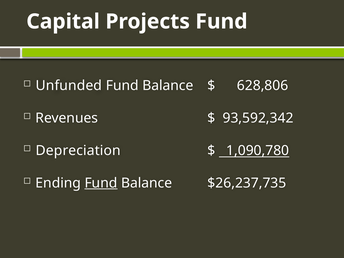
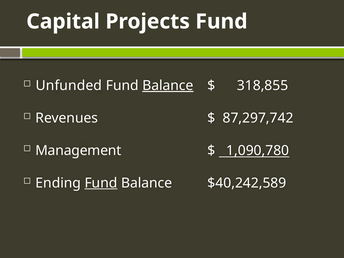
Balance underline: none -> present (168, 86)
628,806: 628,806 -> 318,855 (263, 86)
93,592,342: 93,592,342 -> 87,297,742 (258, 118)
Depreciation: Depreciation -> Management (78, 150)
$26,237,735: $26,237,735 -> $40,242,589 (247, 183)
